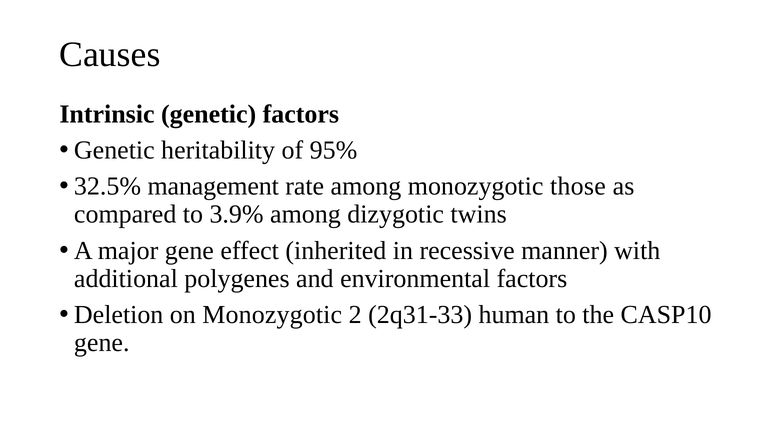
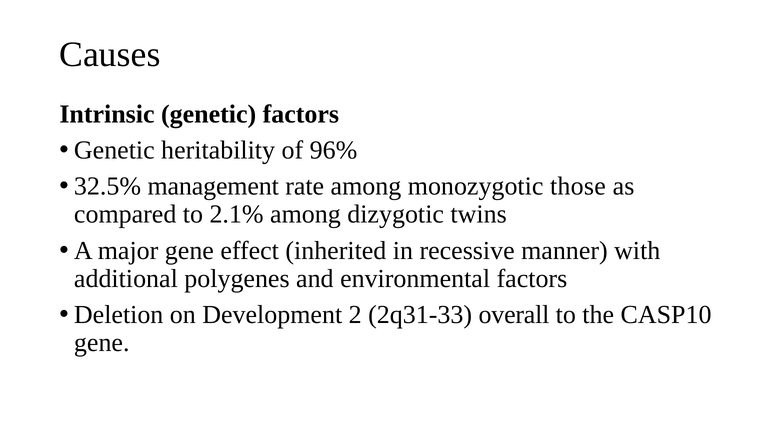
95%: 95% -> 96% (333, 150)
3.9%: 3.9% -> 2.1% (237, 214)
on Monozygotic: Monozygotic -> Development (272, 315)
human: human -> overall (514, 315)
